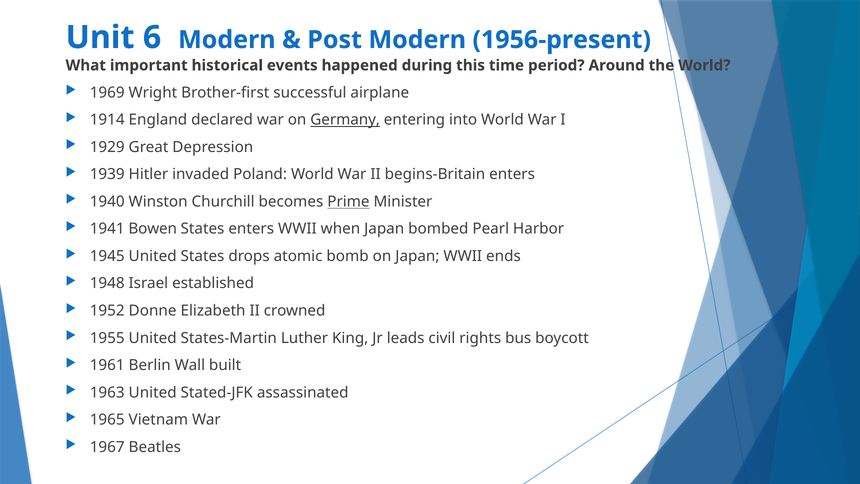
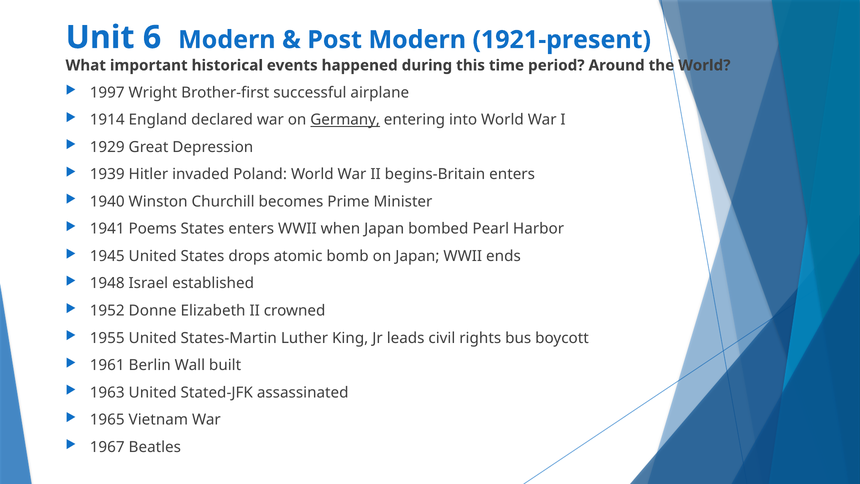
1956-present: 1956-present -> 1921-present (562, 40)
1969: 1969 -> 1997 (107, 93)
Prime underline: present -> none (348, 202)
Bowen: Bowen -> Poems (153, 229)
